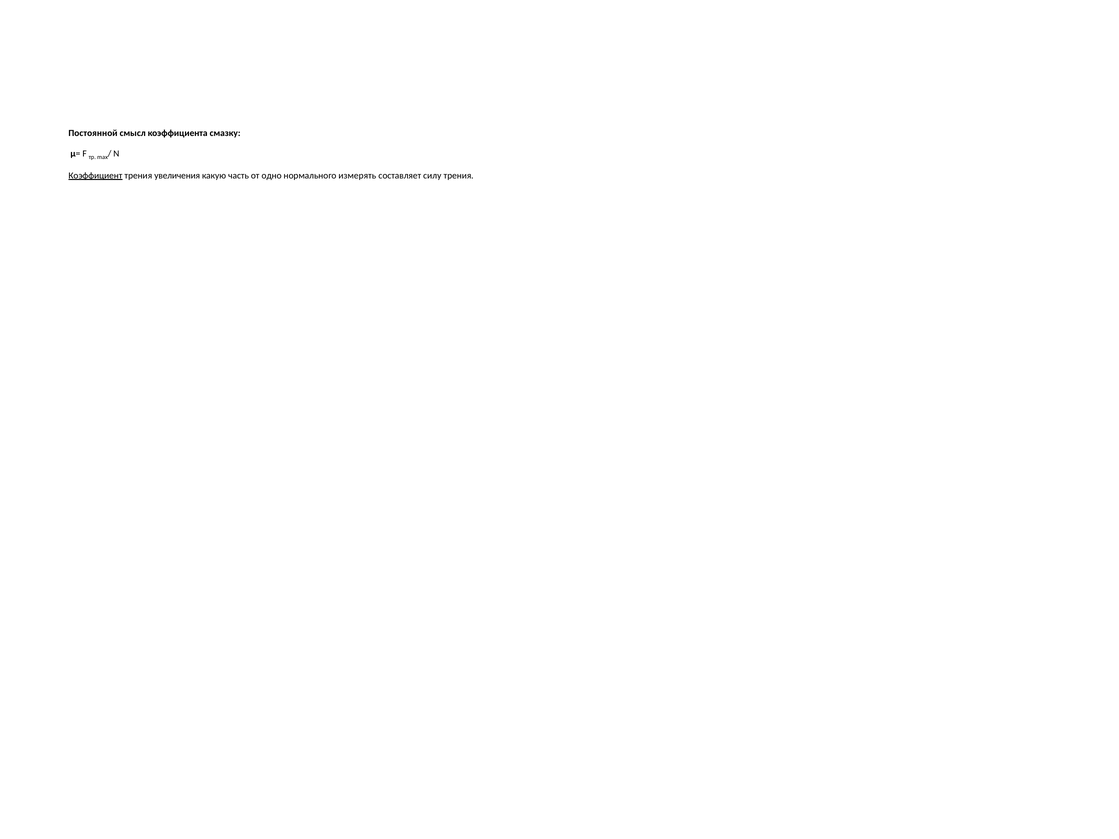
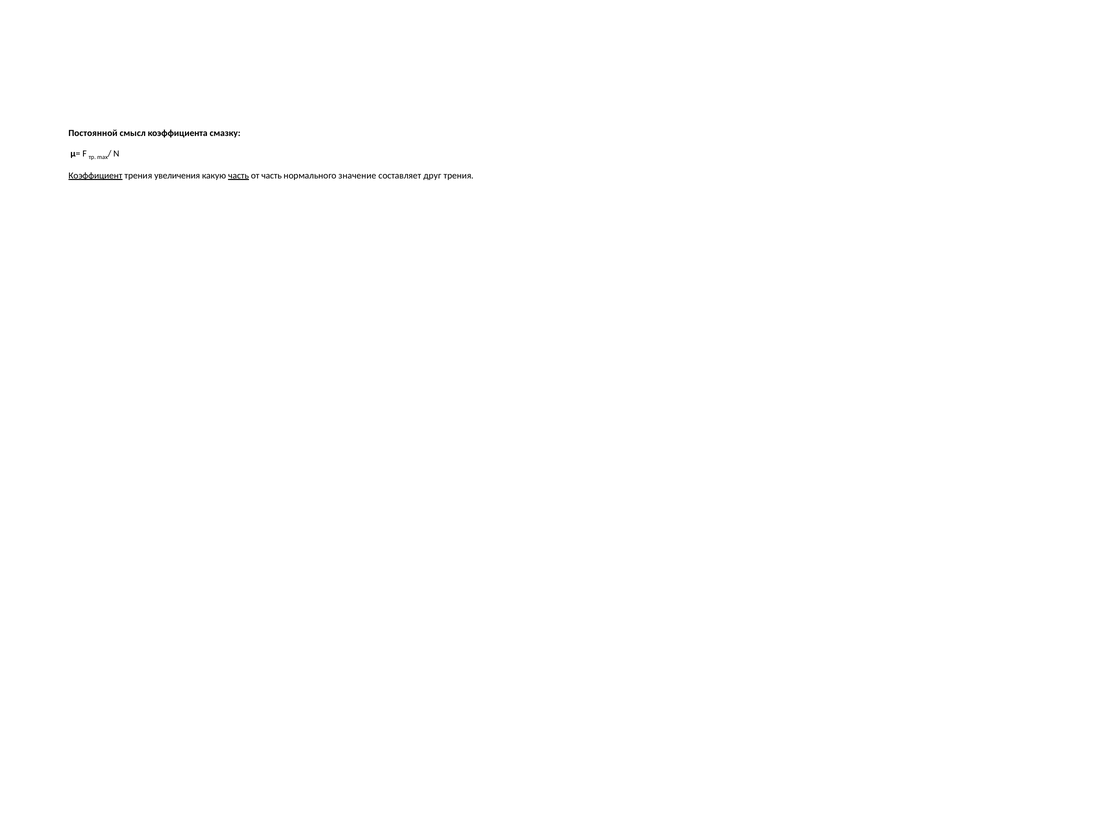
часть underline: none -> present (239, 176)
от одно: одно -> часть (272, 176)
измерять: измерять -> значение (357, 176)
силу: силу -> друг (432, 176)
